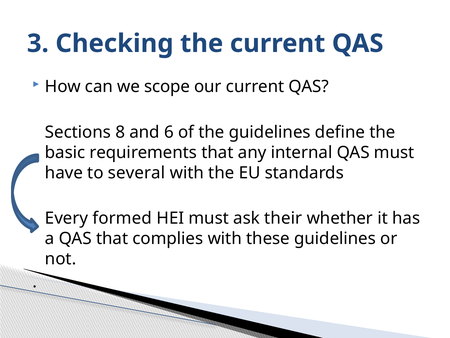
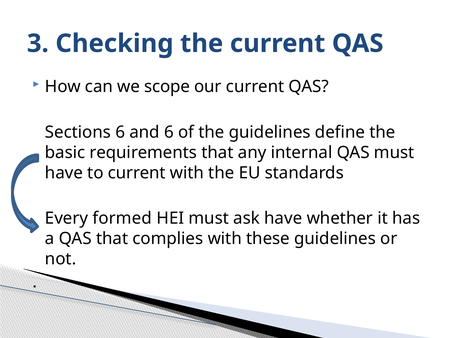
Sections 8: 8 -> 6 (120, 132)
to several: several -> current (137, 173)
ask their: their -> have (283, 218)
